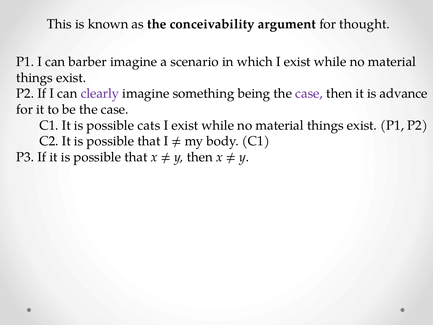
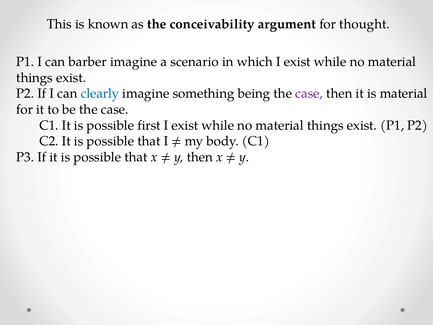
clearly colour: purple -> blue (100, 93)
is advance: advance -> material (404, 93)
cats: cats -> first (149, 125)
